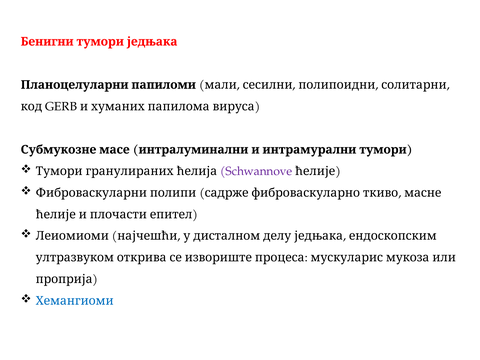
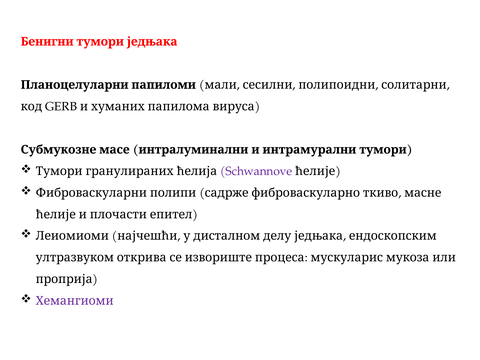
Хемангиоми colour: blue -> purple (75, 301)
